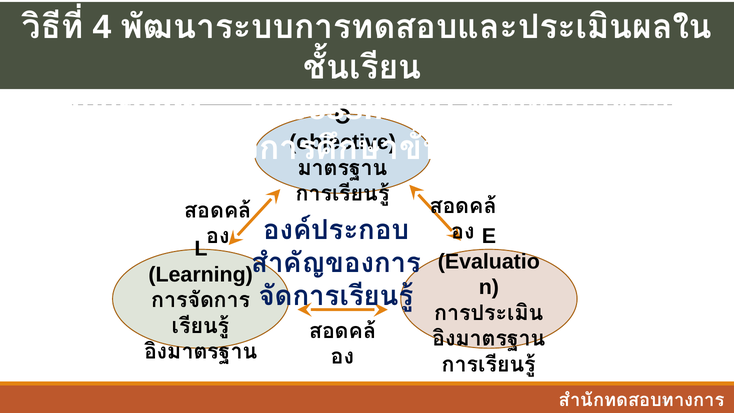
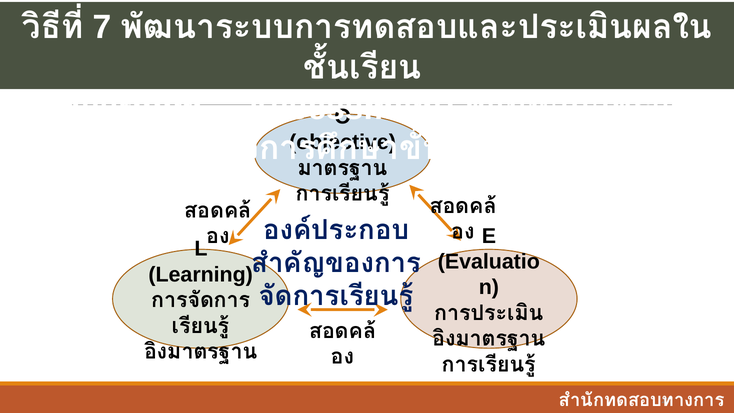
4: 4 -> 7 (102, 27)
